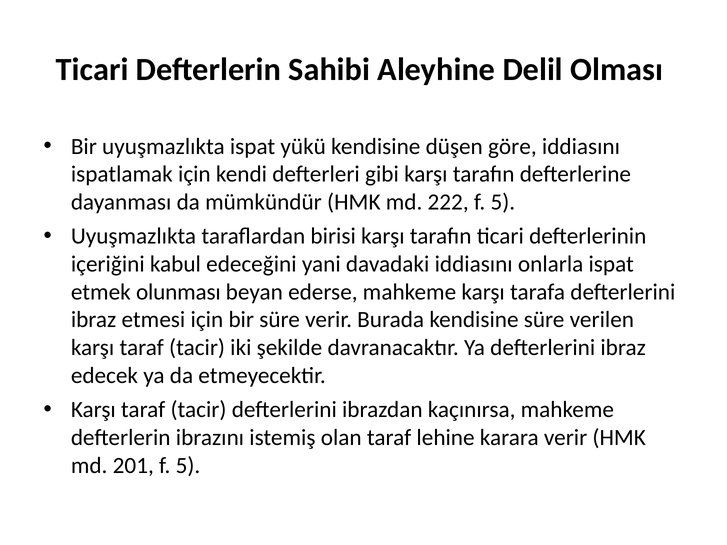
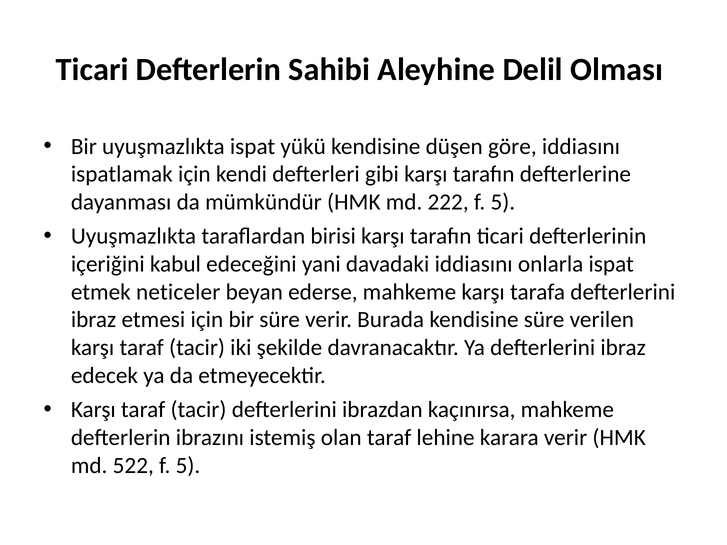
olunması: olunması -> neticeler (178, 292)
201: 201 -> 522 (133, 466)
